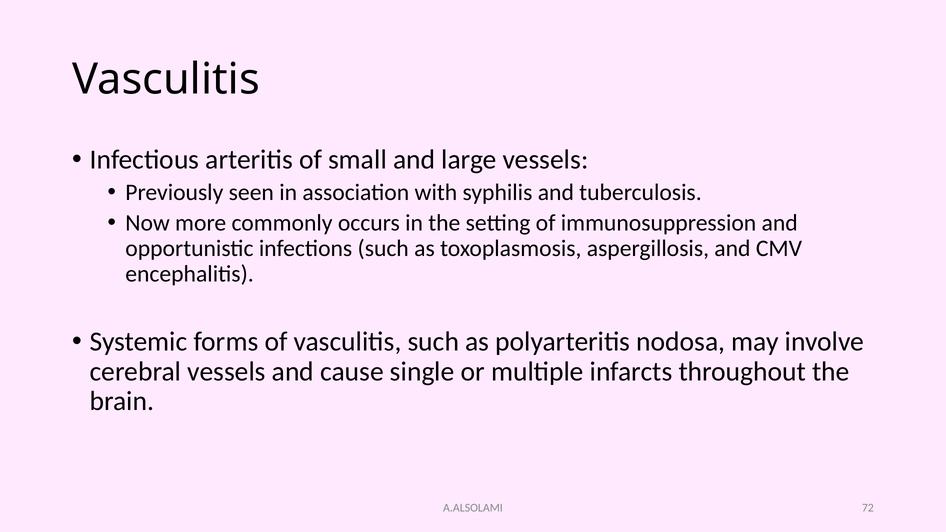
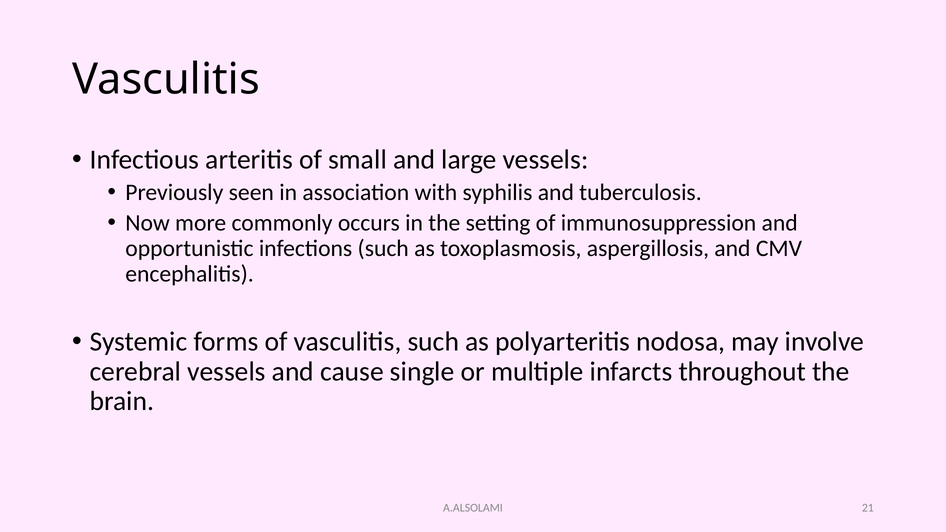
72: 72 -> 21 (868, 508)
